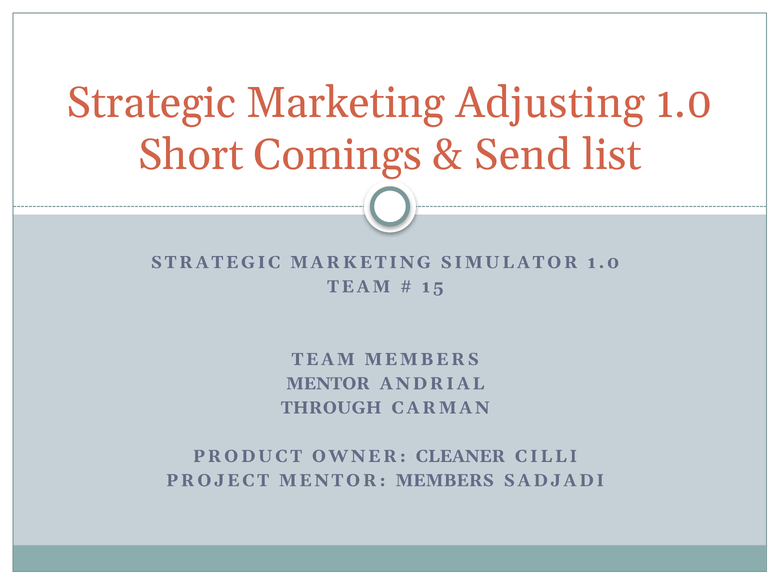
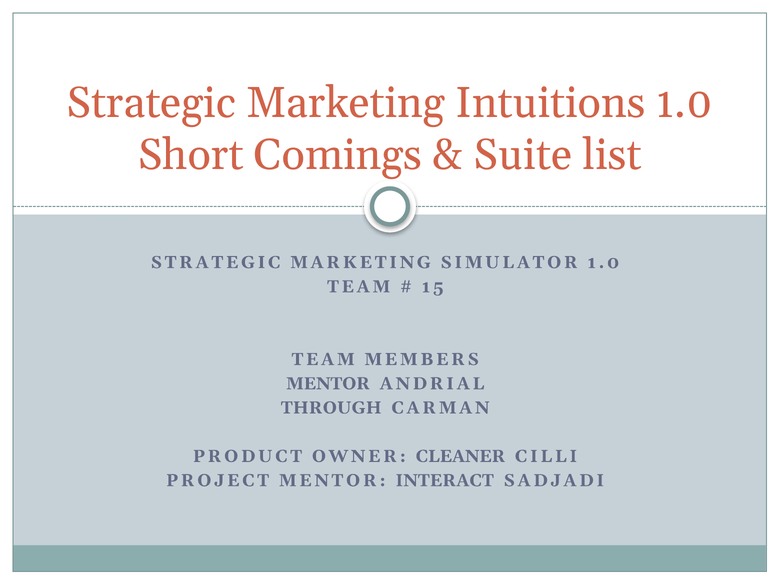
Adjusting: Adjusting -> Intuitions (550, 103)
Send: Send -> Suite (523, 155)
MENTOR MEMBERS: MEMBERS -> INTERACT (445, 480)
